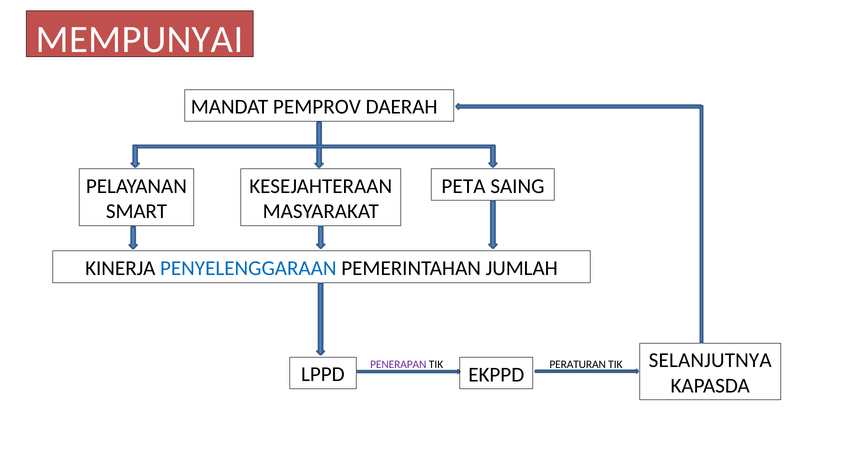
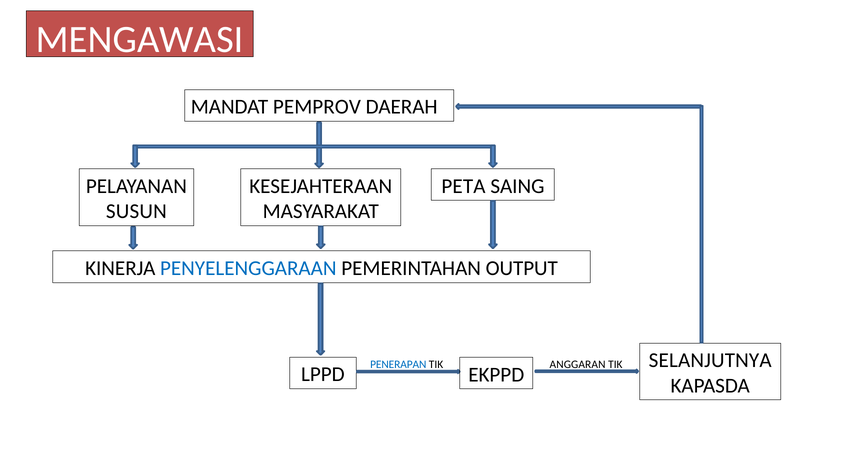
MEMPUNYAI: MEMPUNYAI -> MENGAWASI (140, 40)
SMART: SMART -> SUSUN (136, 211)
JUMLAH: JUMLAH -> OUTPUT (522, 268)
PENERAPAN colour: purple -> blue (398, 364)
PERATURAN: PERATURAN -> ANGGARAN (578, 364)
